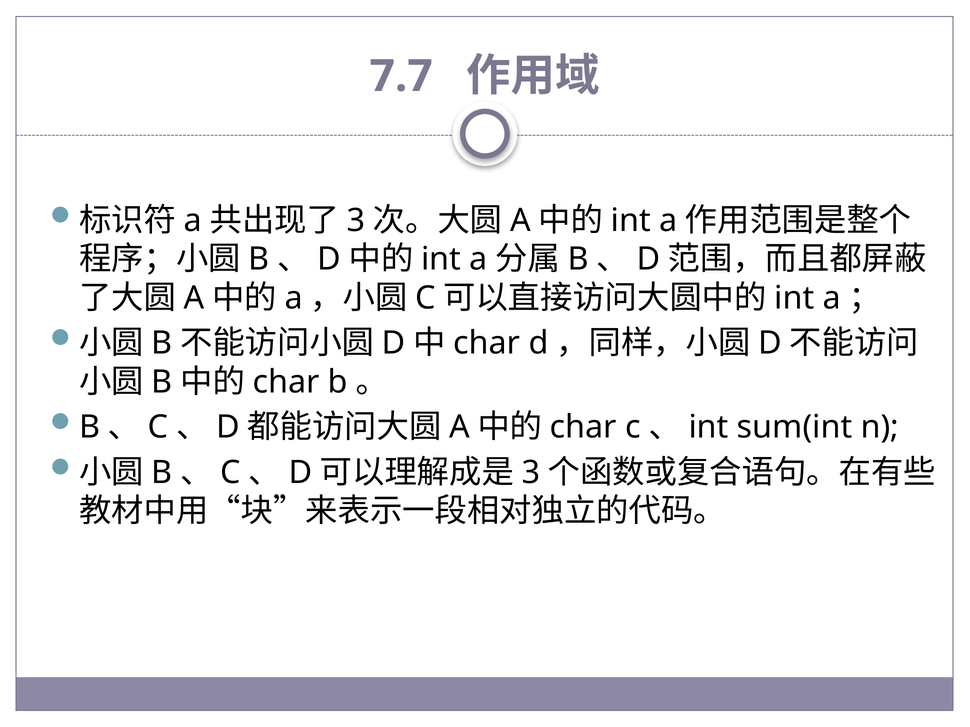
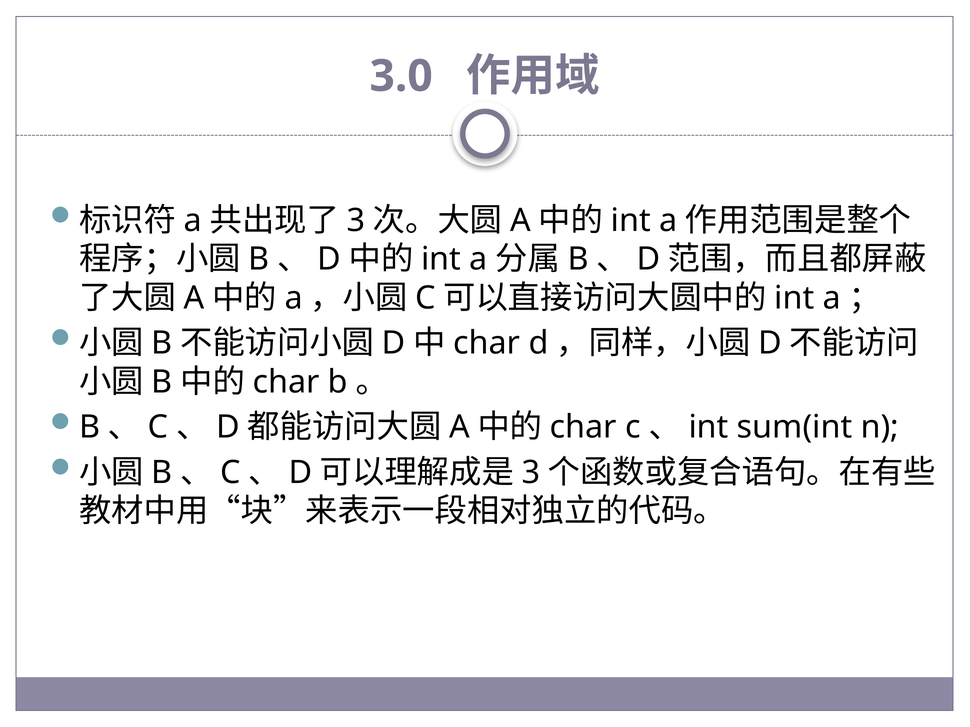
7.7: 7.7 -> 3.0 (401, 76)
